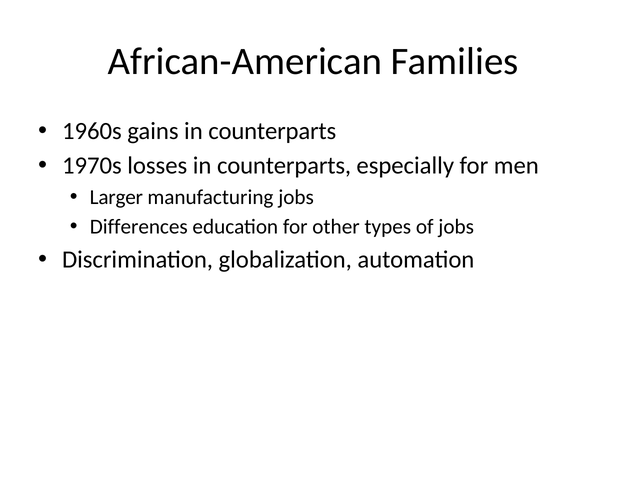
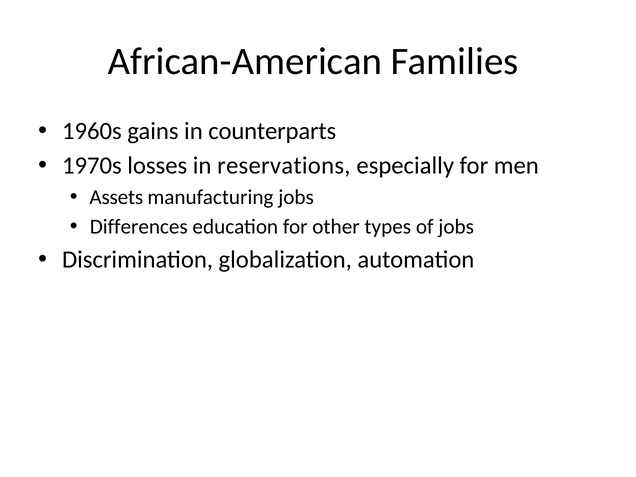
losses in counterparts: counterparts -> reservations (284, 166)
Larger: Larger -> Assets (116, 197)
